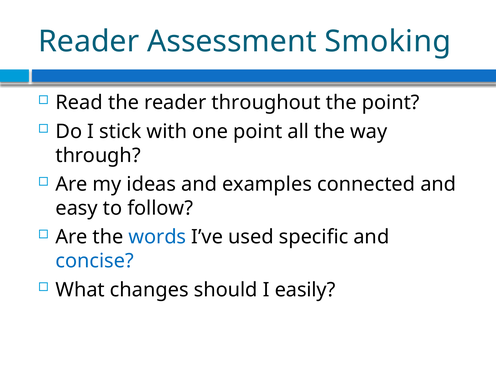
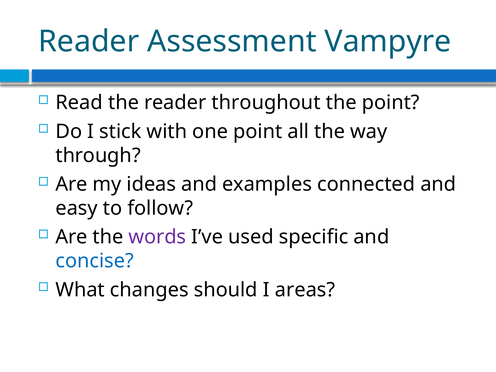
Smoking: Smoking -> Vampyre (388, 41)
words colour: blue -> purple (157, 237)
easily: easily -> areas (305, 290)
